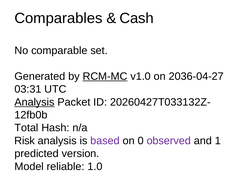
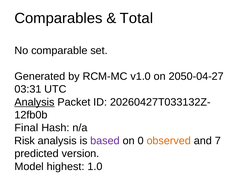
Cash: Cash -> Total (136, 18)
RCM-MC underline: present -> none (105, 77)
2036-04-27: 2036-04-27 -> 2050-04-27 (196, 77)
Total: Total -> Final (26, 128)
observed colour: purple -> orange (169, 141)
1: 1 -> 7 (218, 141)
reliable: reliable -> highest (66, 167)
